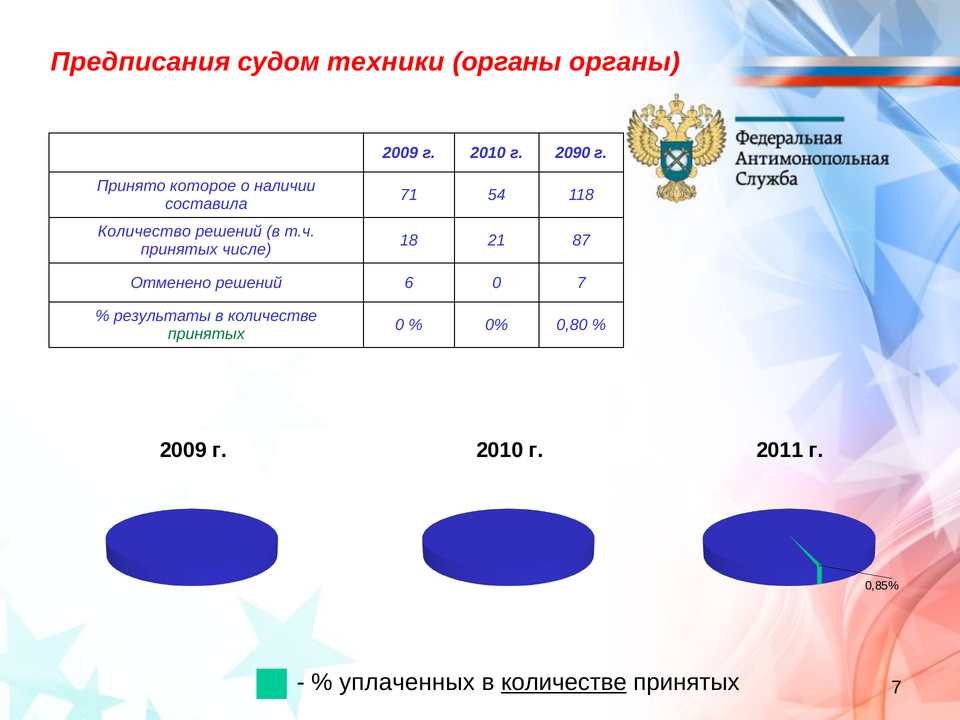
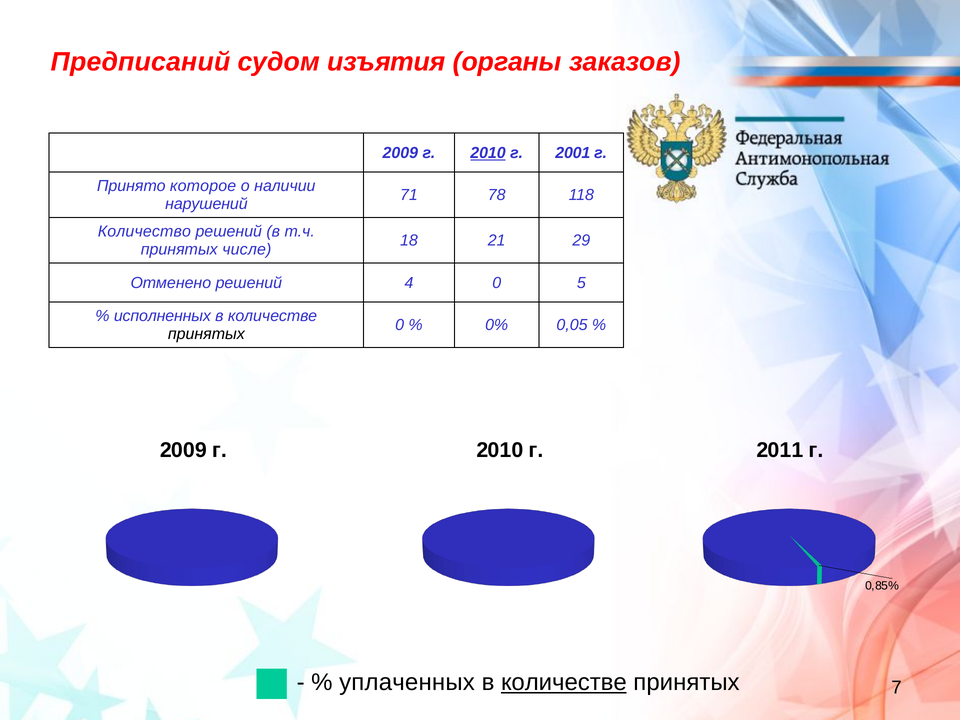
Предписания: Предписания -> Предписаний (141, 62)
техники: техники -> изъятия (386, 62)
органы органы: органы -> заказов (625, 62)
2010 underline: none -> present (488, 153)
2090: 2090 -> 2001 (573, 153)
54: 54 -> 78 (497, 195)
составила: составила -> нарушений (206, 204)
87: 87 -> 29 (581, 241)
6: 6 -> 4 (409, 283)
0 7: 7 -> 5 (581, 283)
результаты: результаты -> исполненных (162, 316)
0,80: 0,80 -> 0,05 (572, 325)
принятых colour: green -> black (206, 334)
